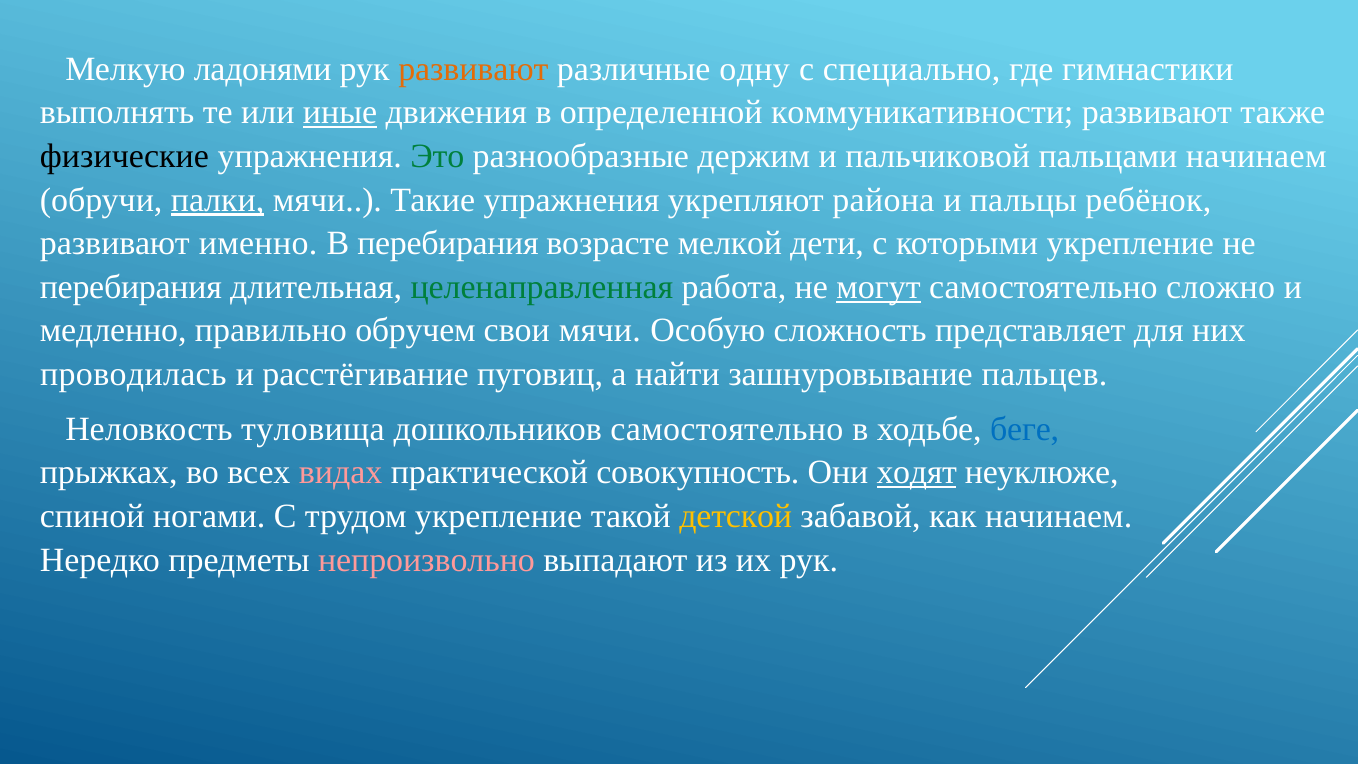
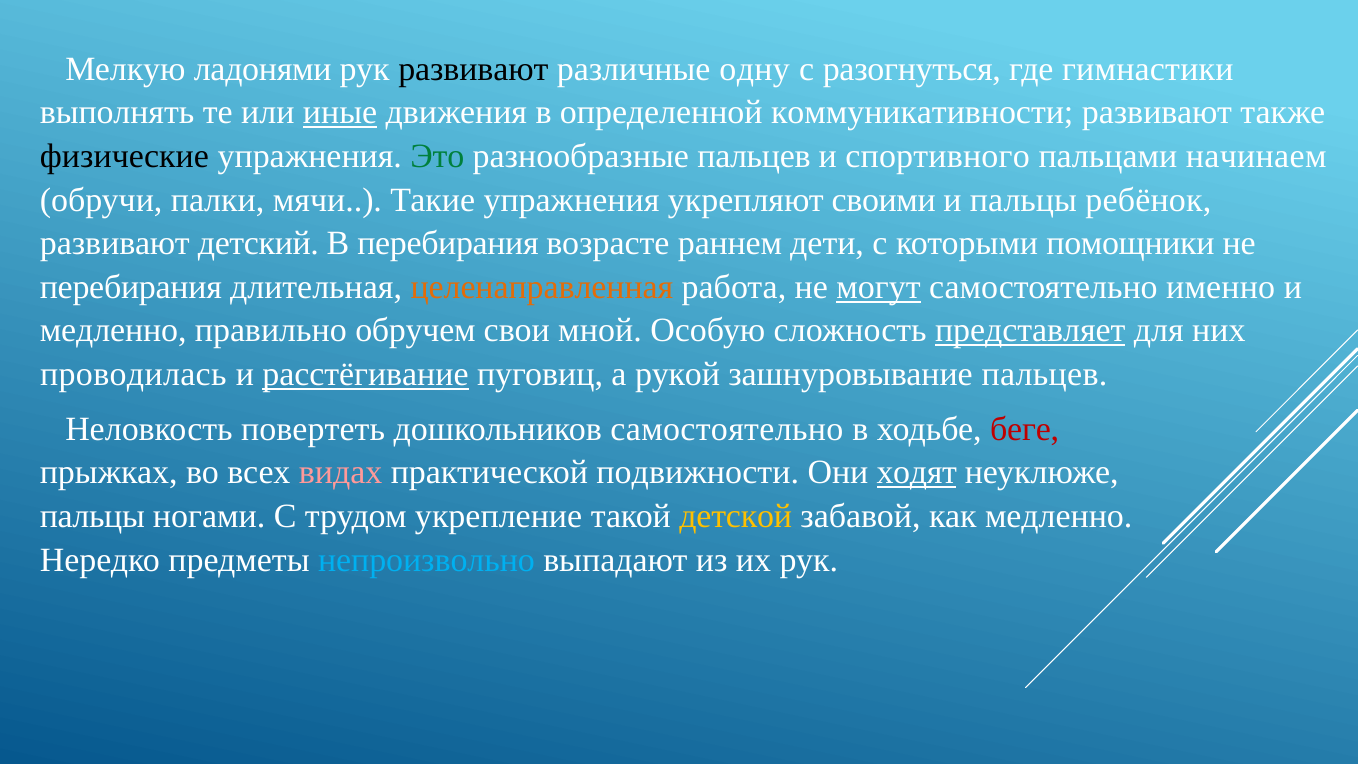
развивают colour: orange -> black (473, 69)
специально: специально -> разогнуться (912, 69)
разнообразные держим: держим -> пальцев (754, 156)
пальчиковой: пальчиковой -> спортивного (938, 156)
палки underline: present -> none (218, 200)
района: района -> своими (884, 200)
именно: именно -> детский (258, 243)
мелкой: мелкой -> раннем (730, 243)
которыми укрепление: укрепление -> помощники (1130, 243)
целенаправленная colour: green -> orange (542, 287)
сложно: сложно -> именно (1221, 287)
свои мячи: мячи -> мной (600, 331)
представляет underline: none -> present (1030, 331)
расстёгивание underline: none -> present (365, 374)
найти: найти -> рукой (677, 374)
туловища: туловища -> повертеть (313, 429)
беге colour: blue -> red (1025, 429)
совокупность: совокупность -> подвижности (698, 473)
спиной: спиной -> пальцы (92, 516)
как начинаем: начинаем -> медленно (1059, 516)
непроизвольно colour: pink -> light blue (426, 560)
